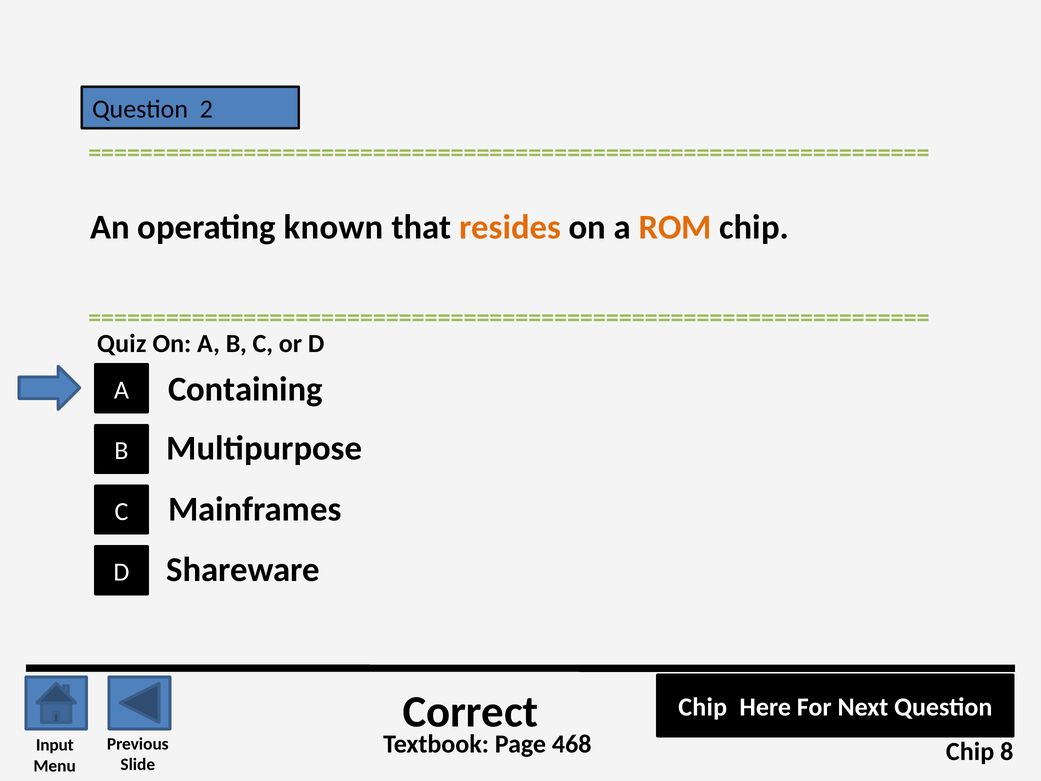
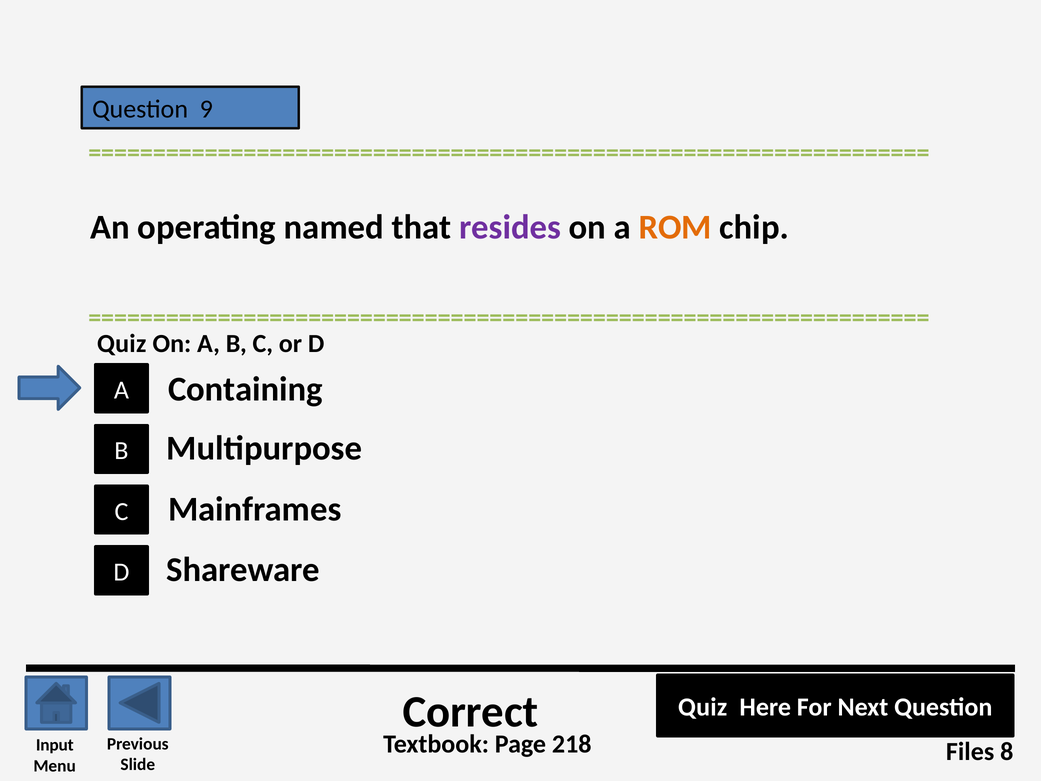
2: 2 -> 9 (206, 109)
known: known -> named (334, 227)
resides colour: orange -> purple (510, 227)
Chip: Chip -> Quiz (703, 707)
468: 468 -> 218 (572, 744)
Chip: Chip -> Files (970, 751)
